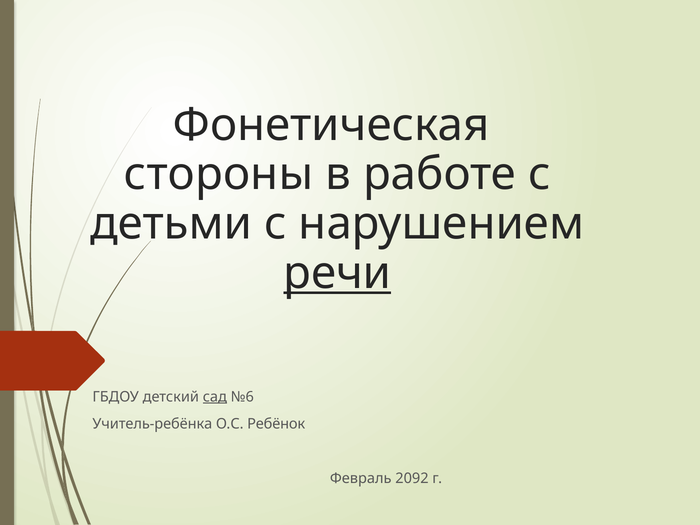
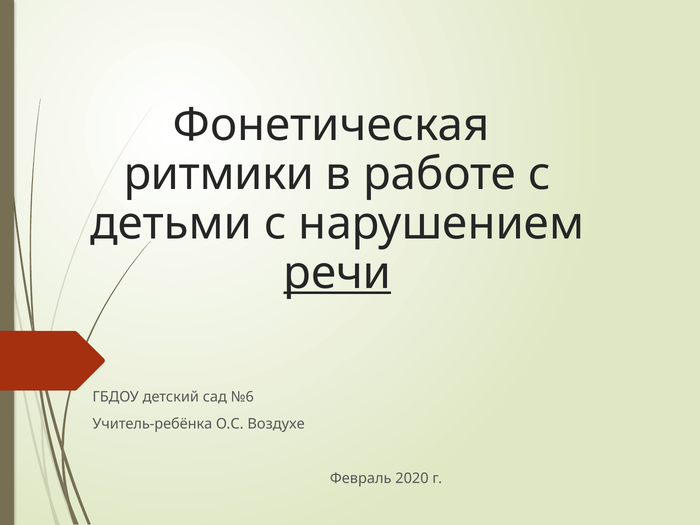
стороны: стороны -> ритмики (219, 174)
сад underline: present -> none (215, 397)
Ребёнок: Ребёнок -> Воздухе (276, 424)
2092: 2092 -> 2020 (412, 478)
